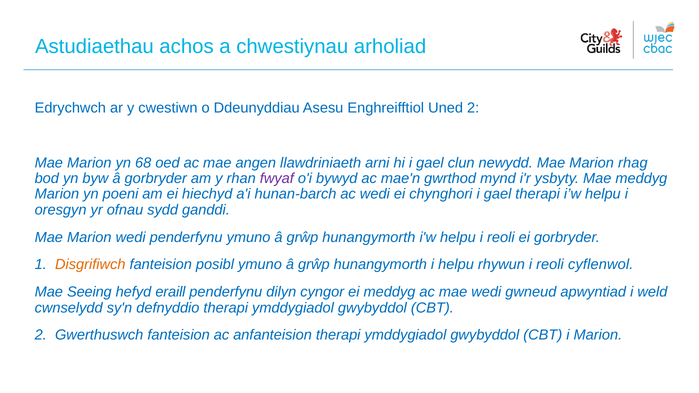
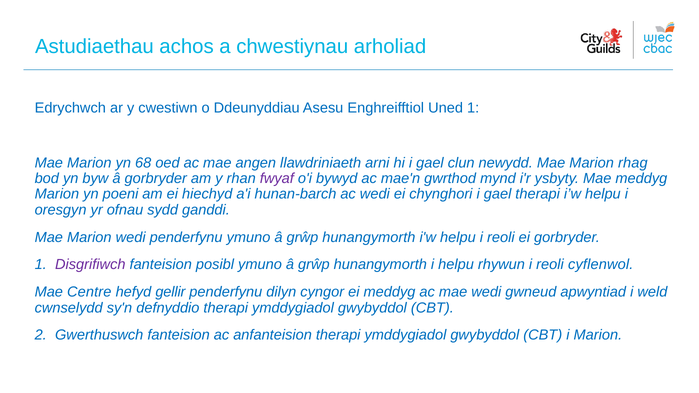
Uned 2: 2 -> 1 (473, 108)
Disgrifiwch colour: orange -> purple (90, 265)
Seeing: Seeing -> Centre (89, 292)
eraill: eraill -> gellir (170, 292)
